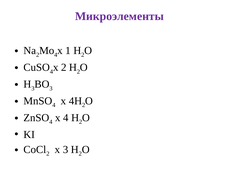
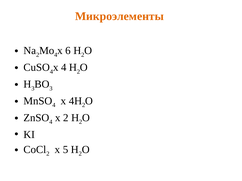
Микроэлементы colour: purple -> orange (119, 16)
1: 1 -> 6 (68, 51)
х 2: 2 -> 4 (64, 68)
х 4: 4 -> 2 (66, 118)
х 3: 3 -> 5 (66, 150)
